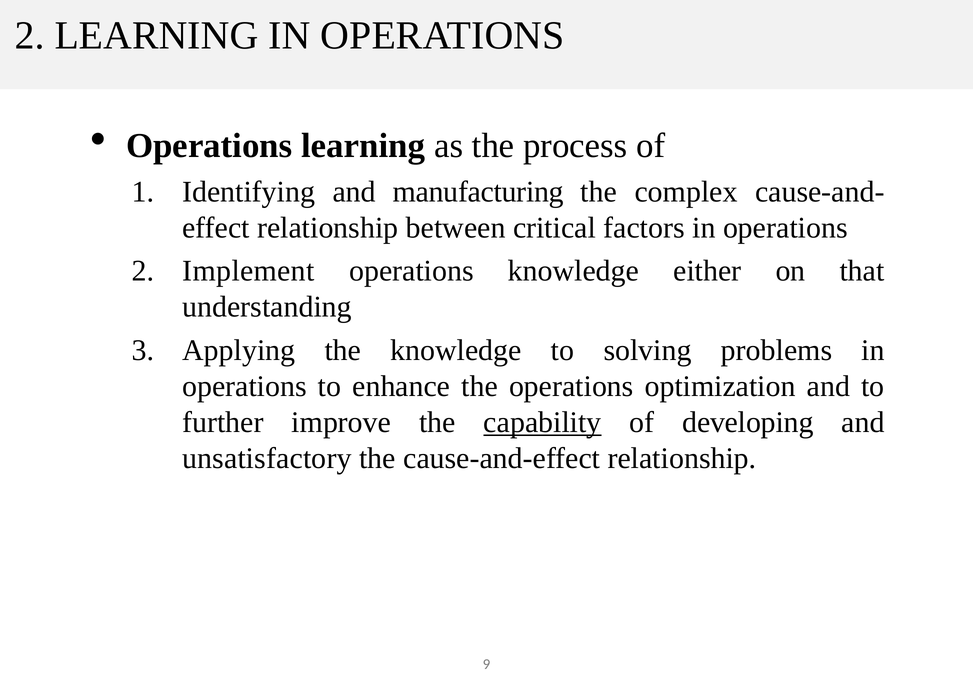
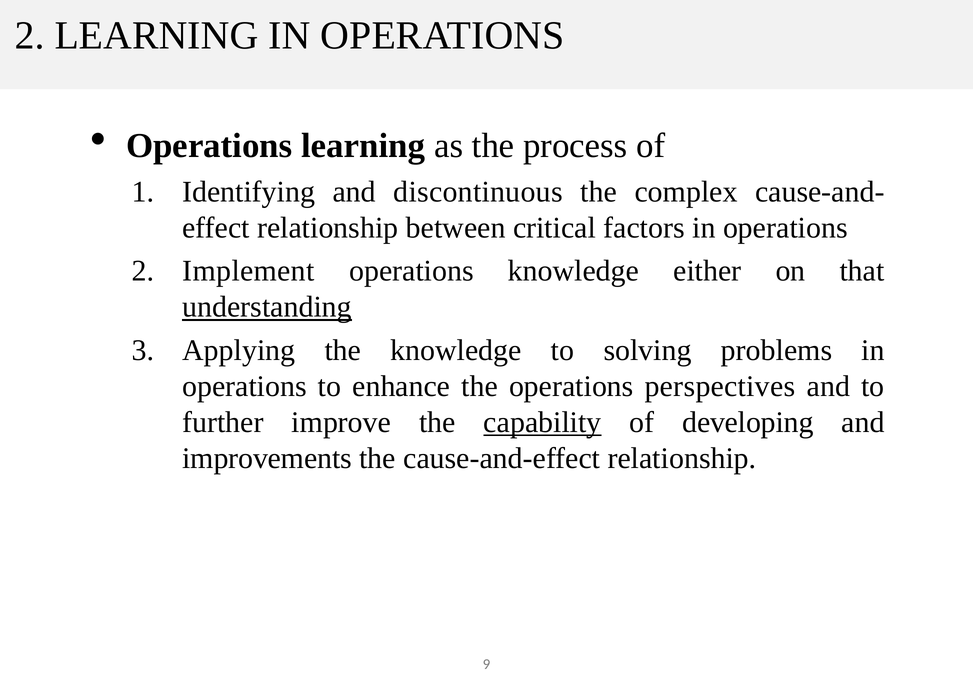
manufacturing: manufacturing -> discontinuous (478, 192)
understanding underline: none -> present (267, 307)
optimization: optimization -> perspectives (720, 386)
unsatisfactory: unsatisfactory -> improvements (267, 458)
